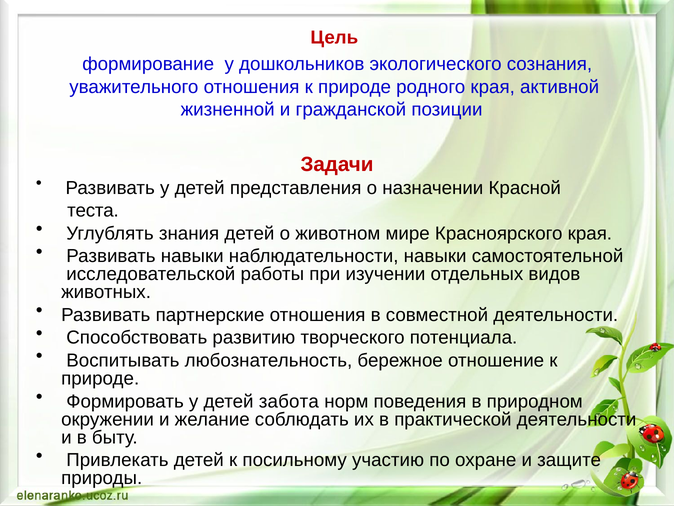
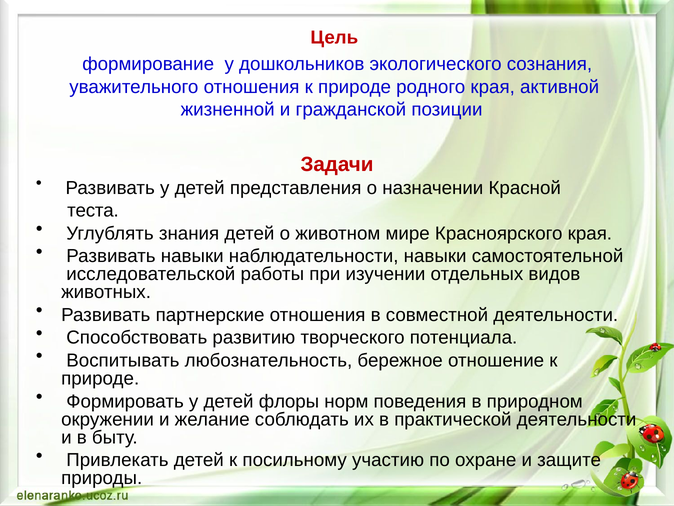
забота: забота -> флоры (289, 401)
